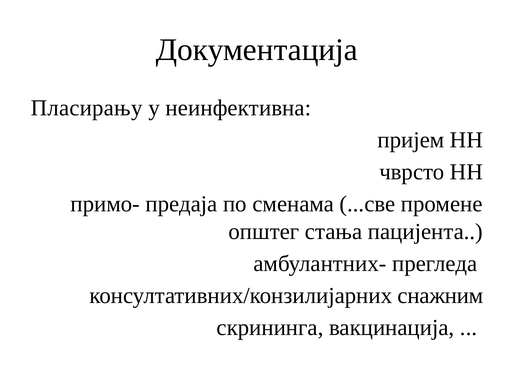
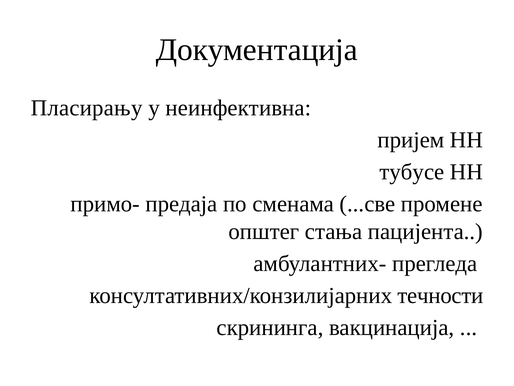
чврсто: чврсто -> тубусе (412, 172)
снажним: снажним -> течности (440, 295)
